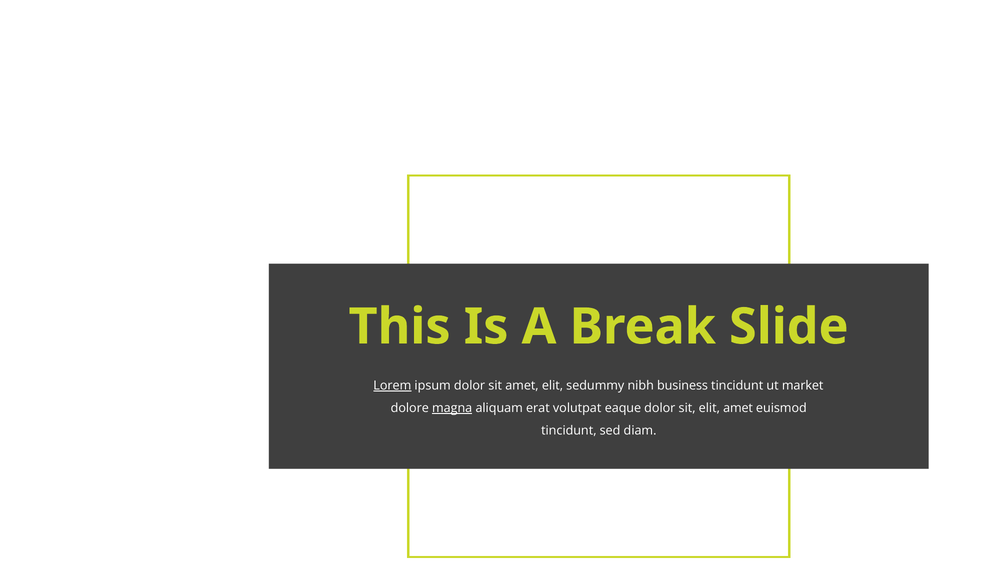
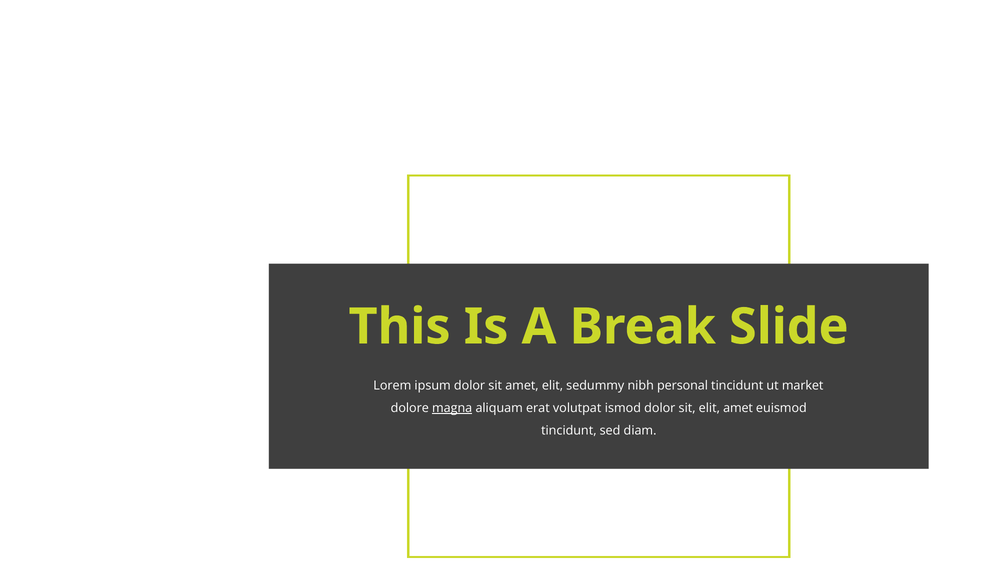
Lorem underline: present -> none (392, 385)
business: business -> personal (682, 385)
eaque: eaque -> ismod (623, 408)
